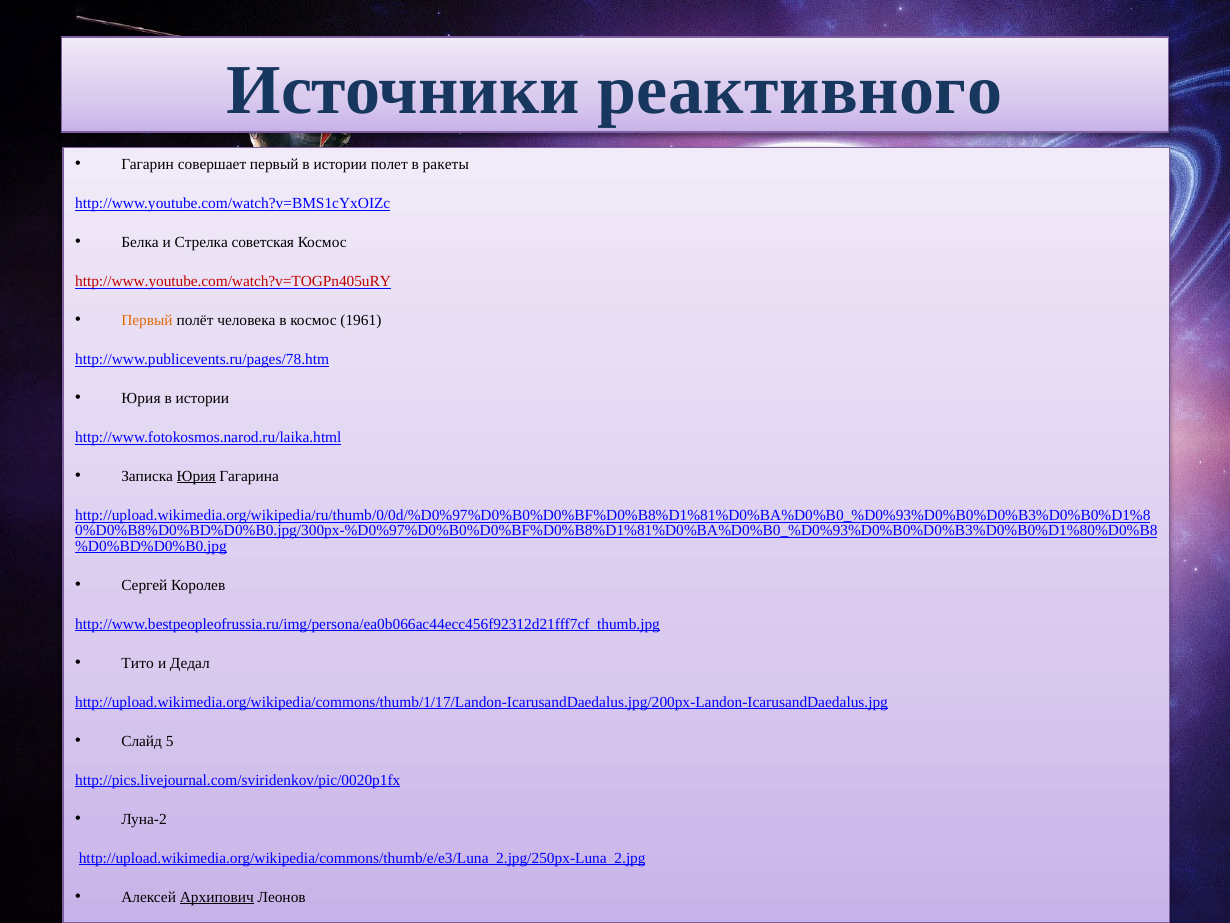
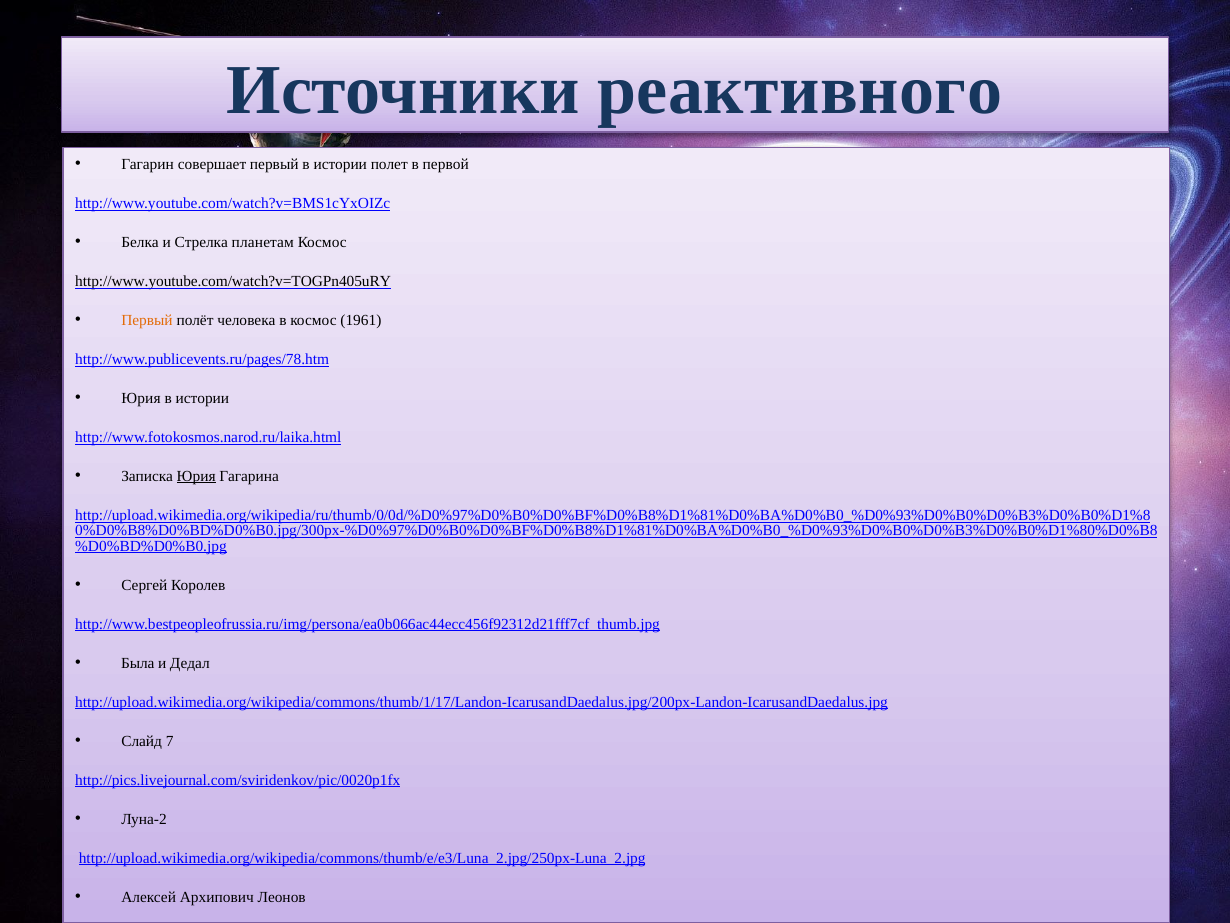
ракеты: ракеты -> первой (446, 164)
советская: советская -> планетам (263, 242)
http://www.youtube.com/watch?v=TOGPn405uRY colour: red -> black (233, 281)
Тито: Тито -> Была (138, 663)
5: 5 -> 7 (170, 741)
Архипович underline: present -> none (217, 897)
